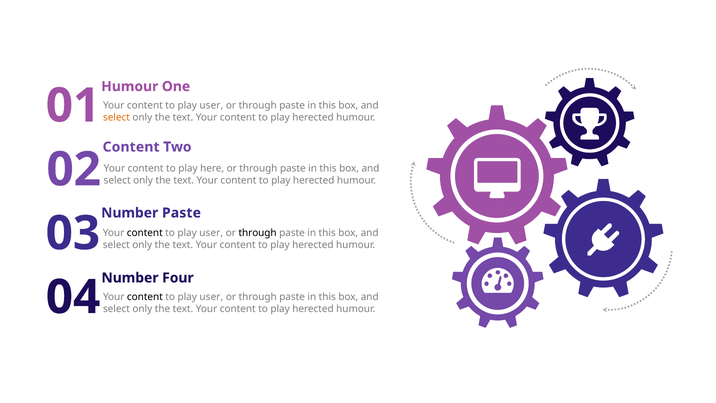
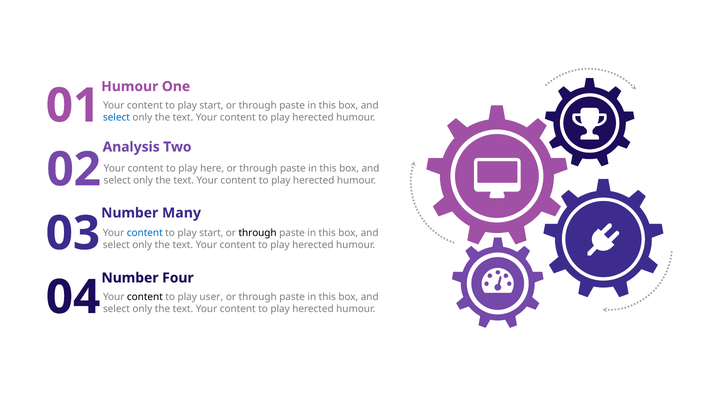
user: user -> start (211, 105)
select colour: orange -> blue (116, 117)
Content: Content -> Analysis (131, 147)
Number Paste: Paste -> Many (181, 213)
content colour: black -> blue (145, 233)
user: user -> start (211, 233)
